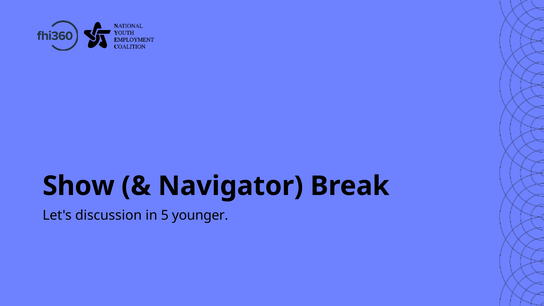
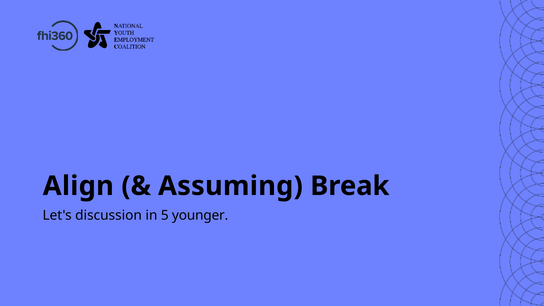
Show: Show -> Align (78, 186)
Navigator: Navigator -> Assuming (230, 186)
